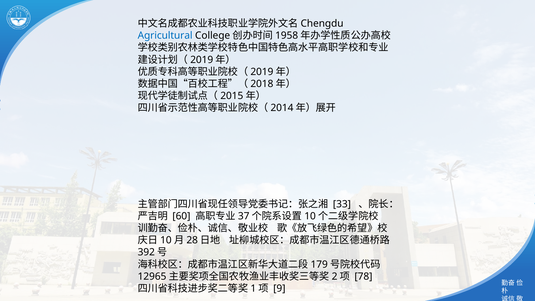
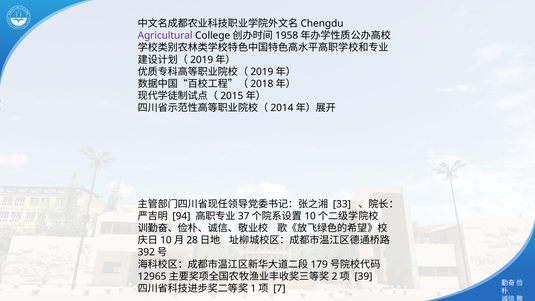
Agricultural colour: blue -> purple (165, 36)
60: 60 -> 94 (181, 216)
78: 78 -> 39 (363, 276)
9: 9 -> 7 (279, 288)
